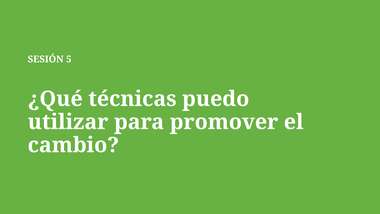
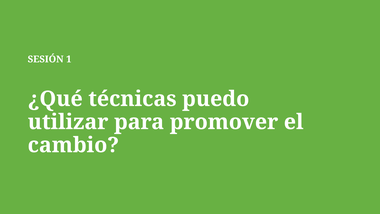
5: 5 -> 1 (69, 59)
